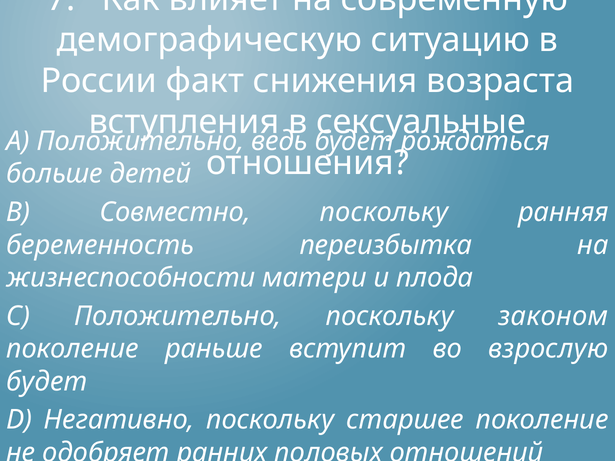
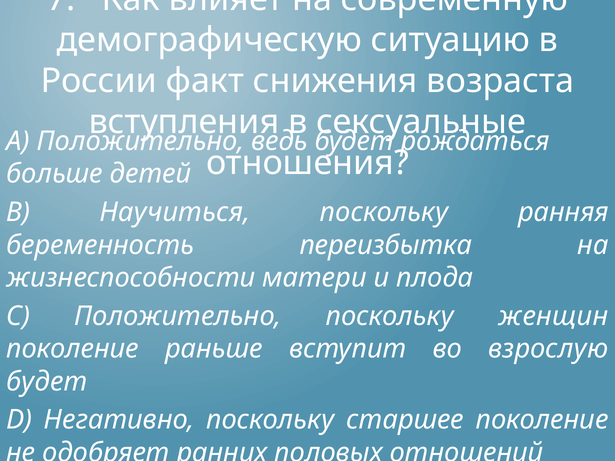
Совместно: Совместно -> Научиться (175, 212)
законом: законом -> женщин (553, 316)
